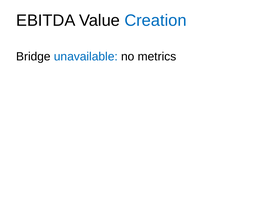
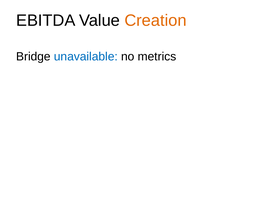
Creation colour: blue -> orange (155, 20)
